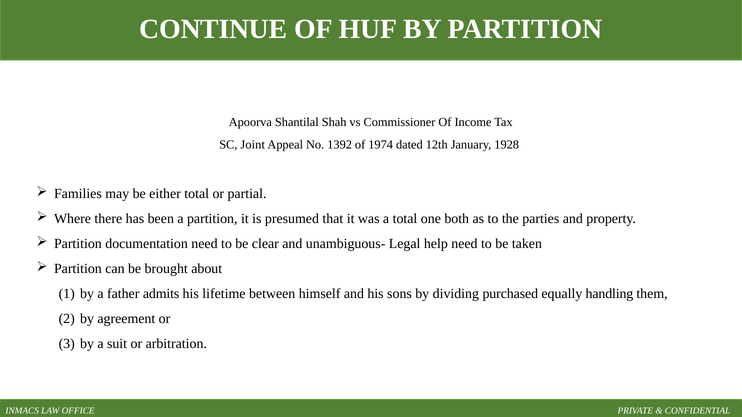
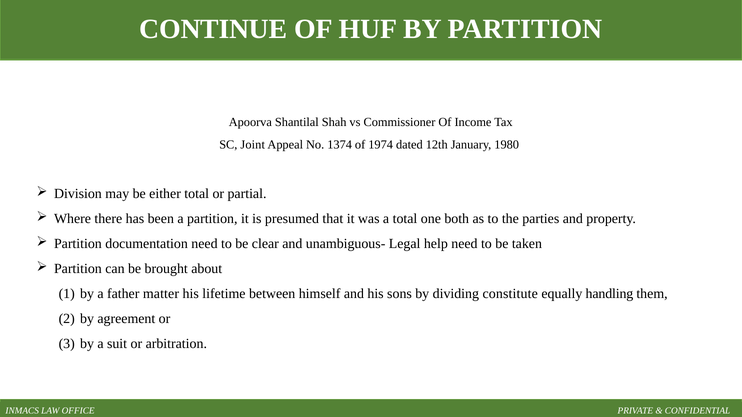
1392: 1392 -> 1374 (340, 145)
1928: 1928 -> 1980 (507, 145)
Families: Families -> Division (78, 194)
admits: admits -> matter (161, 294)
purchased: purchased -> constitute (510, 294)
